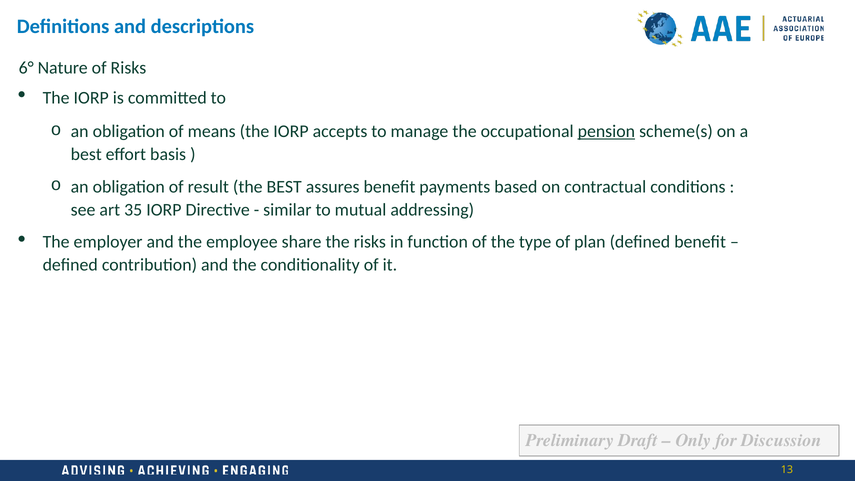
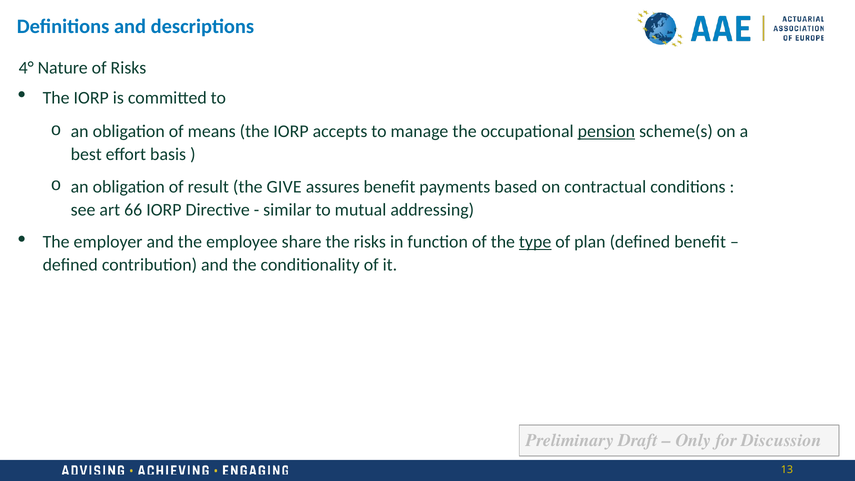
6°: 6° -> 4° (26, 68)
the BEST: BEST -> GIVE (284, 187)
35: 35 -> 66 (133, 210)
type underline: none -> present (535, 242)
